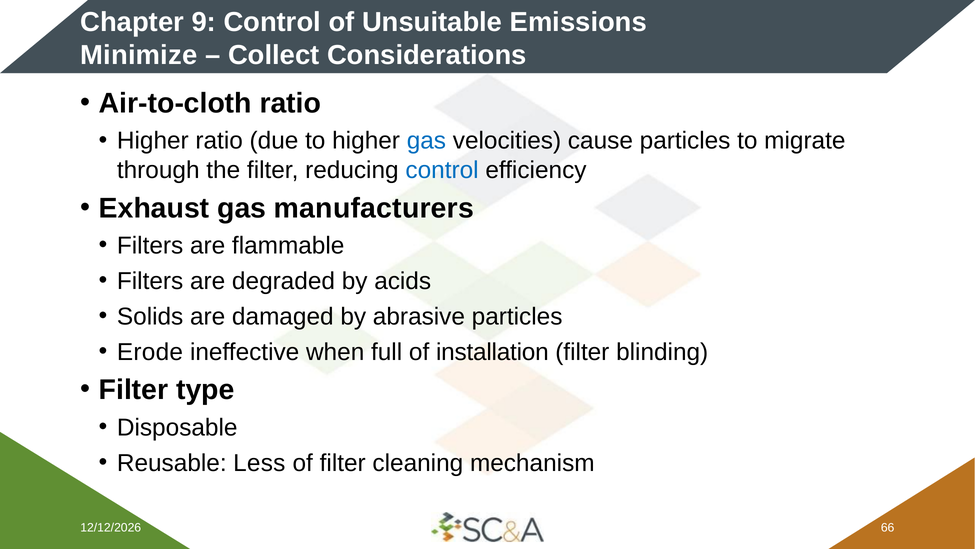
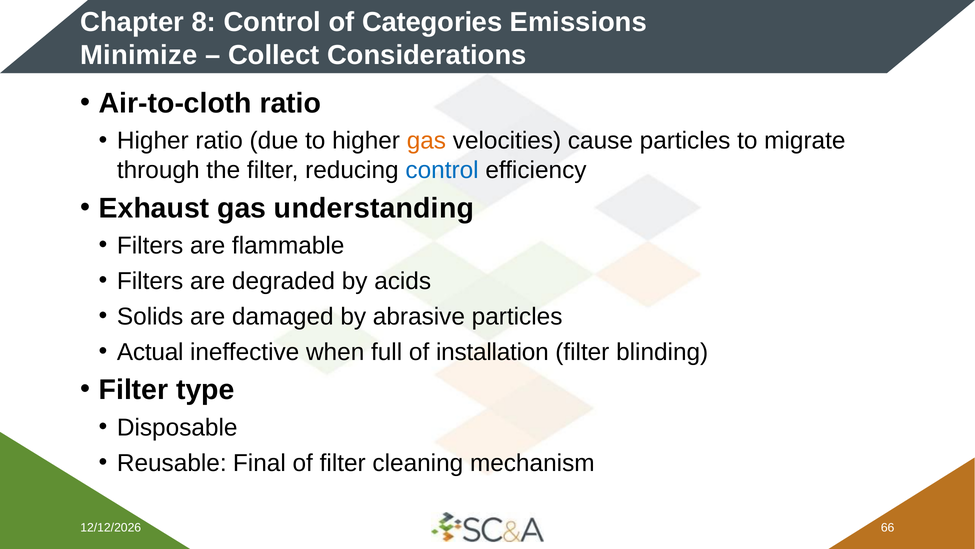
9: 9 -> 8 (204, 22)
Unsuitable: Unsuitable -> Categories (432, 22)
gas colour: blue -> orange (426, 141)
manufacturers: manufacturers -> understanding (374, 208)
Erode: Erode -> Actual (150, 352)
Less: Less -> Final (259, 463)
